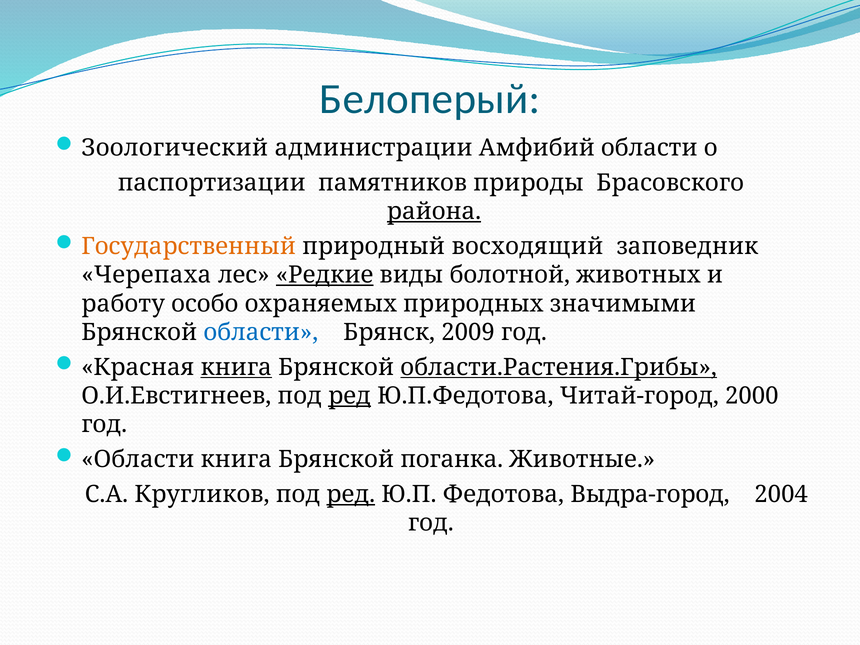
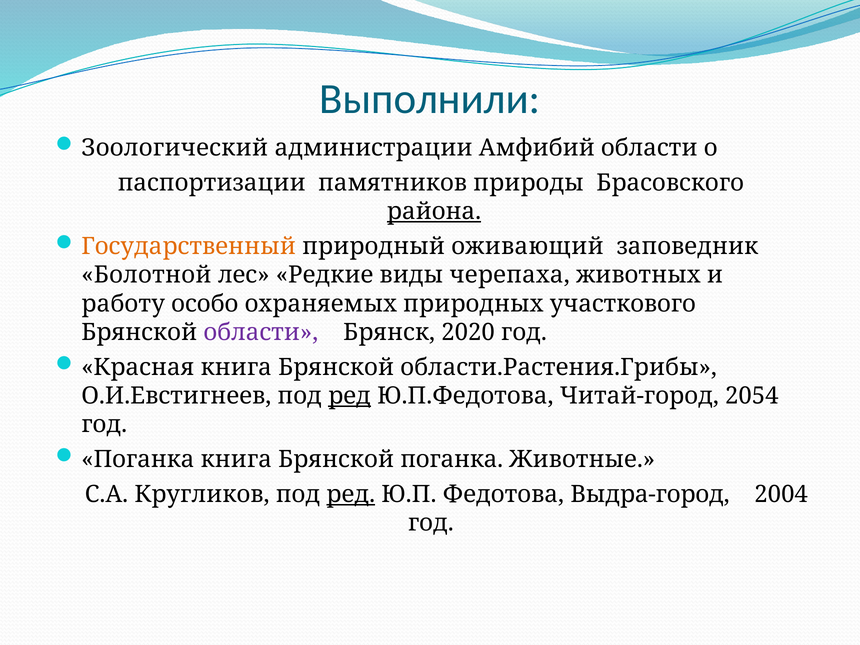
Белоперый: Белоперый -> Выполнили (430, 99)
восходящий: восходящий -> оживающий (527, 246)
Черепаха: Черепаха -> Болотной (146, 275)
Редкие underline: present -> none (325, 275)
болотной: болотной -> черепаха (510, 275)
значимыми: значимыми -> участкового (623, 304)
области colour: blue -> purple (261, 332)
2009: 2009 -> 2020 (468, 332)
книга underline: present -> none (236, 367)
области.Растения.Грибы underline: present -> none (559, 367)
2000: 2000 -> 2054 (752, 396)
Области: Области -> Поганка (138, 459)
